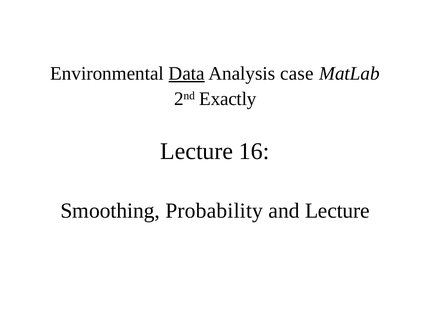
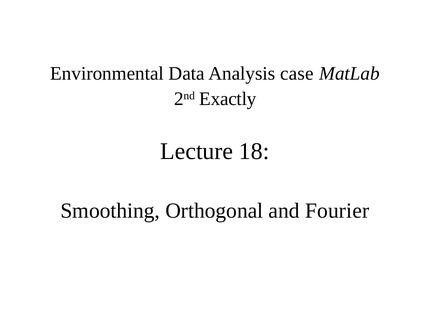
Data underline: present -> none (187, 73)
16: 16 -> 18 (254, 151)
Probability: Probability -> Orthogonal (214, 210)
and Lecture: Lecture -> Fourier (337, 210)
